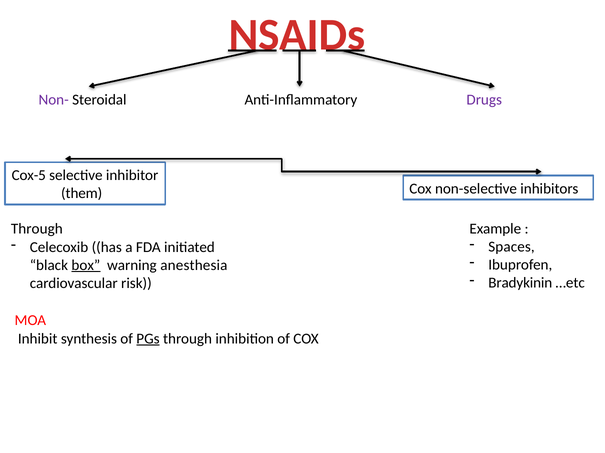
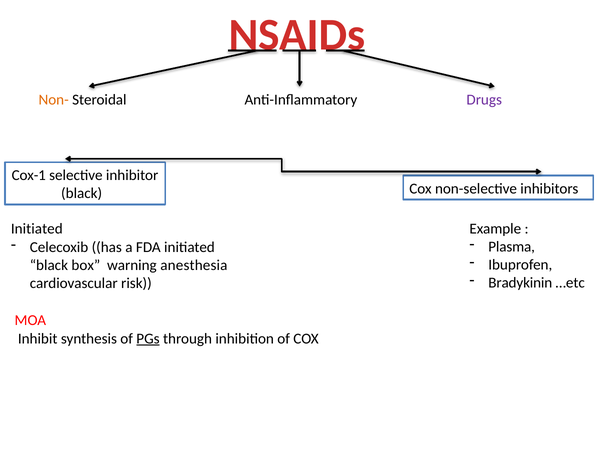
Non- colour: purple -> orange (54, 100)
Cox-5: Cox-5 -> Cox-1 (29, 176)
them: them -> black (82, 194)
Through: Through -> Initiated (37, 229)
Spaces: Spaces -> Plasma (512, 247)
box underline: present -> none (86, 266)
